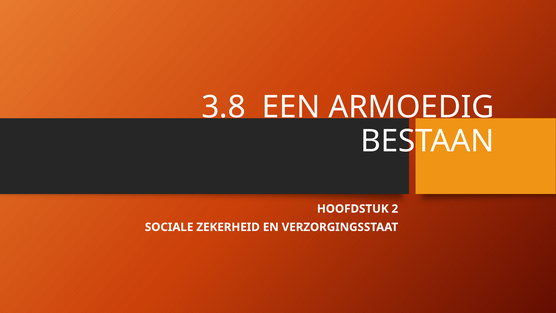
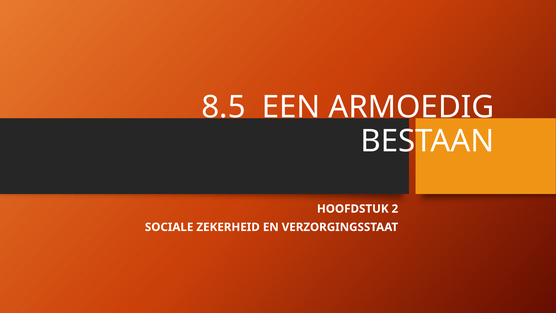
3.8: 3.8 -> 8.5 (223, 107)
